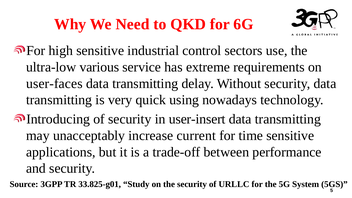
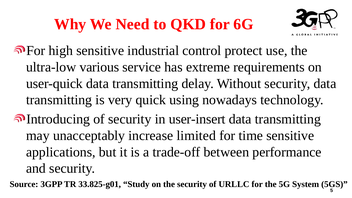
sectors: sectors -> protect (243, 51)
user-faces: user-faces -> user-quick (54, 84)
current: current -> limited (196, 136)
